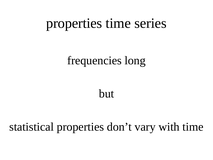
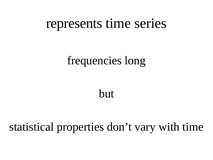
properties: properties -> represents (74, 23)
